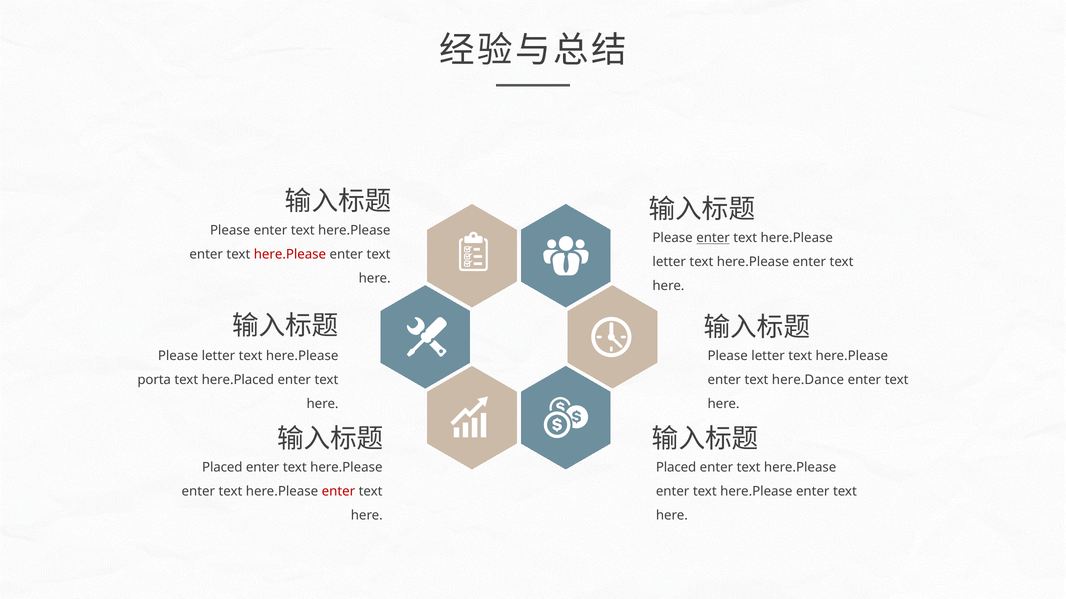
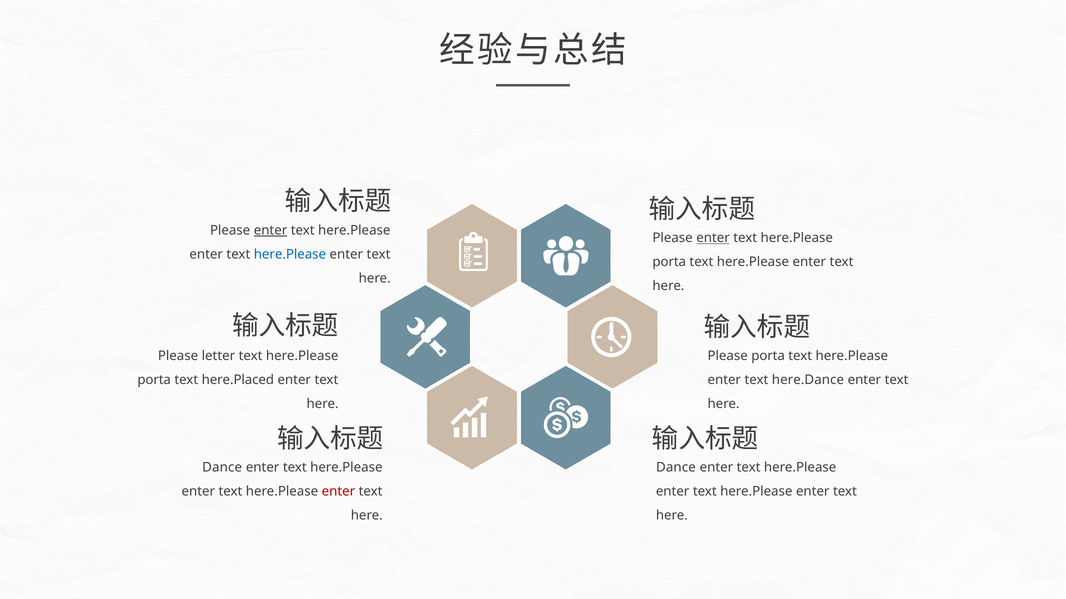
enter underline: none -> present (271, 230)
here.Please colour: red -> blue (290, 254)
letter: letter -> porta (669, 262)
letter: letter -> porta (768, 356)
Placed: Placed -> Dance (676, 468)
Placed: Placed -> Dance (222, 468)
